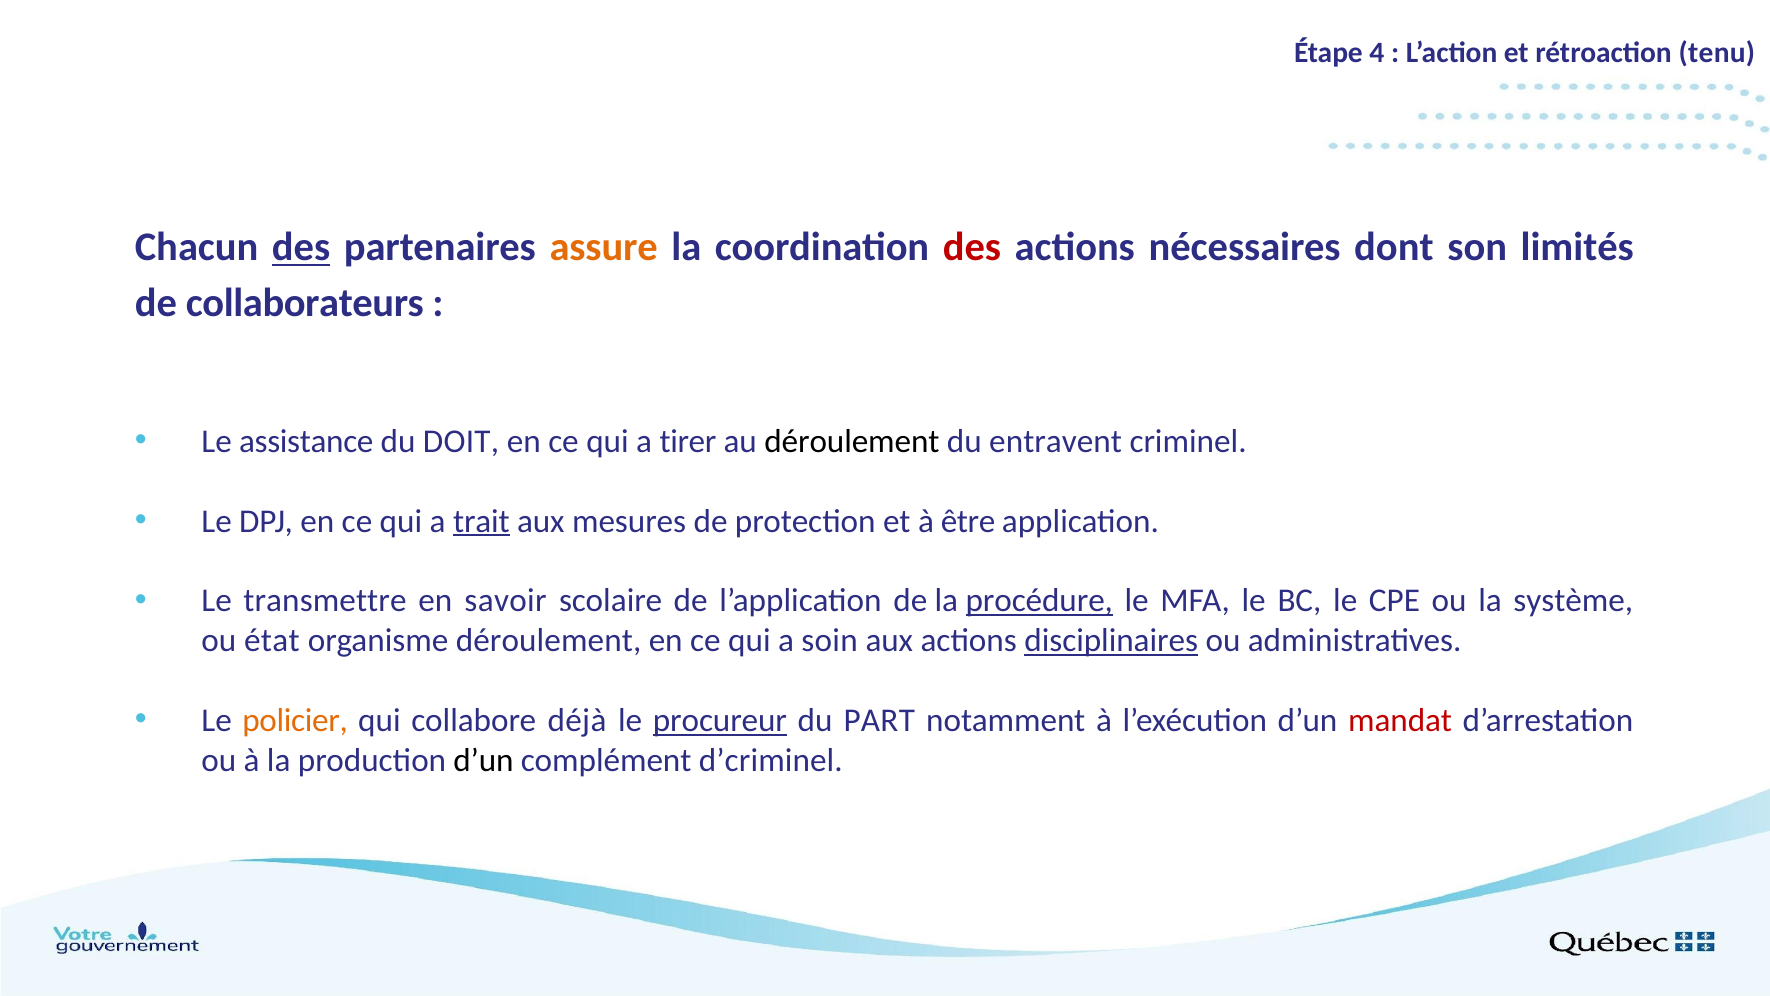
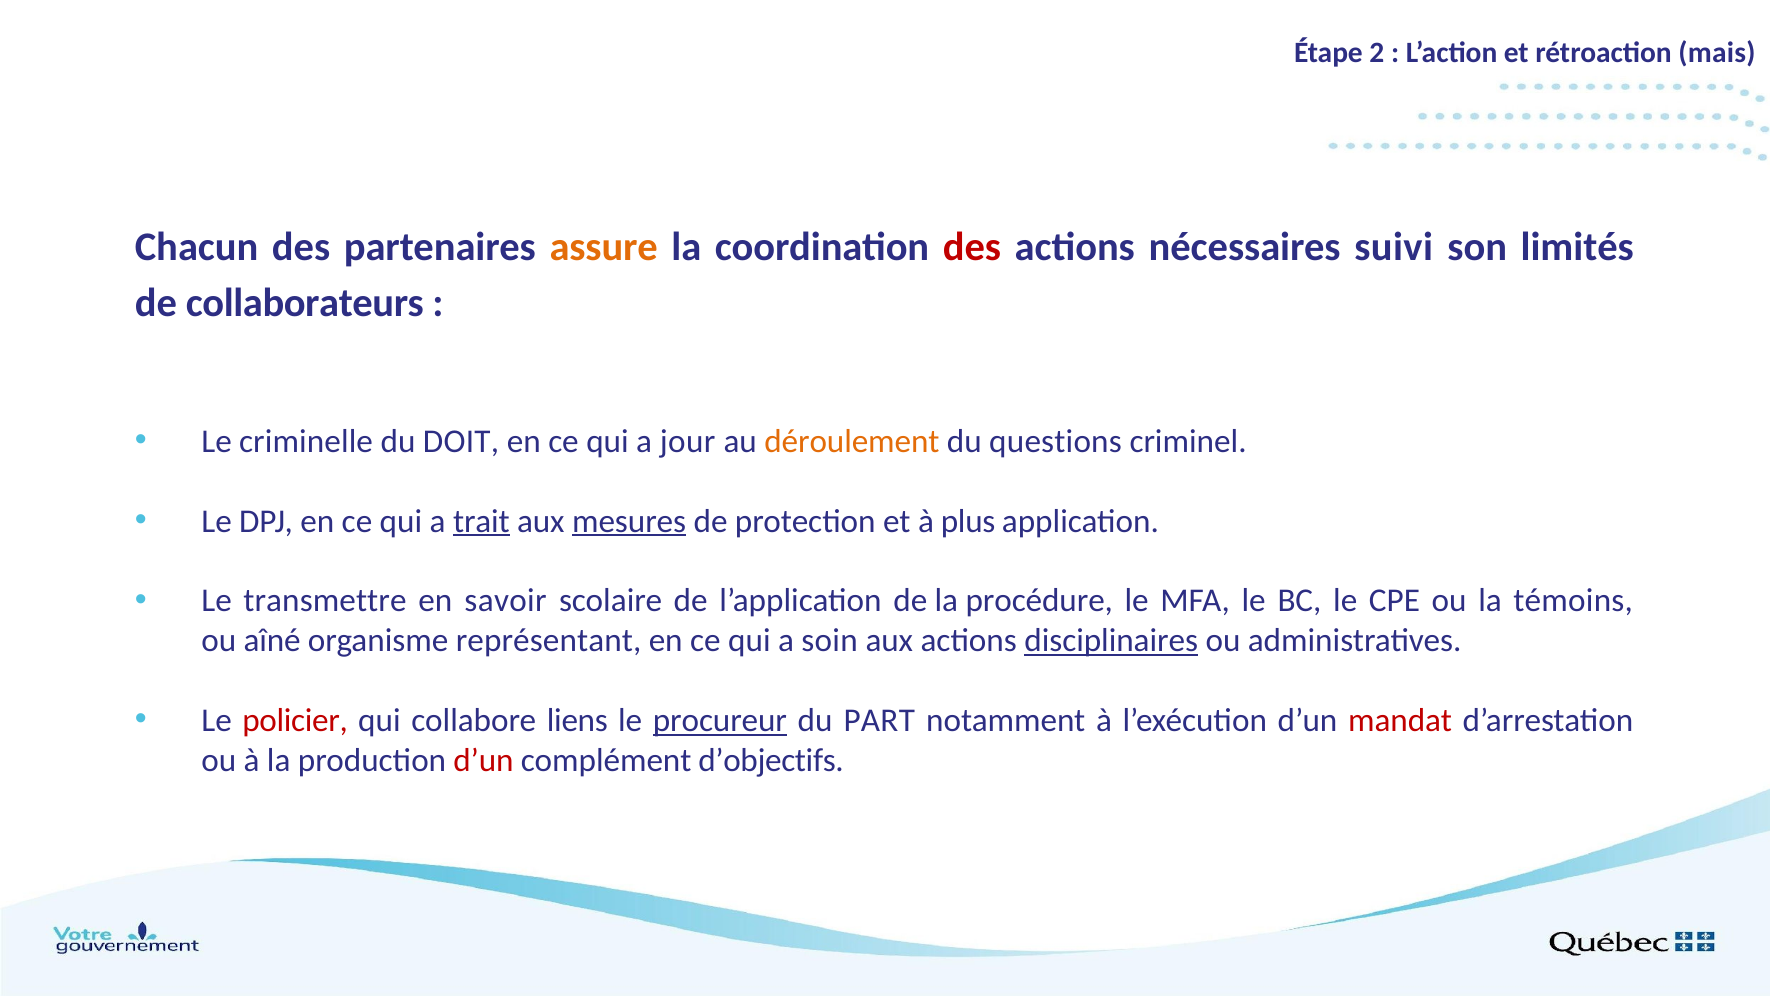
4: 4 -> 2 (1377, 53)
tenu: tenu -> mais (1717, 53)
des underline: present -> none (301, 248)
dont: dont -> suivi (1394, 248)
assistance: assistance -> criminelle (306, 441)
tirer: tirer -> jour (688, 441)
déroulement colour: black -> orange (852, 441)
entravent: entravent -> questions (1056, 441)
mesures underline: none -> present (629, 521)
être: être -> plus (968, 521)
procédure underline: present -> none (1039, 601)
système: système -> témoins (1573, 601)
état: état -> aîné (272, 640)
organisme déroulement: déroulement -> représentant (549, 640)
policier colour: orange -> red (295, 720)
déjà: déjà -> liens (577, 720)
d’un colour: black -> red (483, 760)
d’criminel: d’criminel -> d’objectifs (771, 760)
